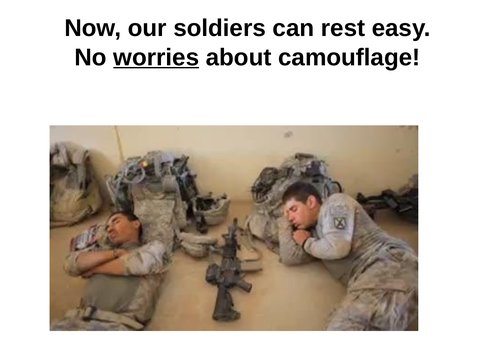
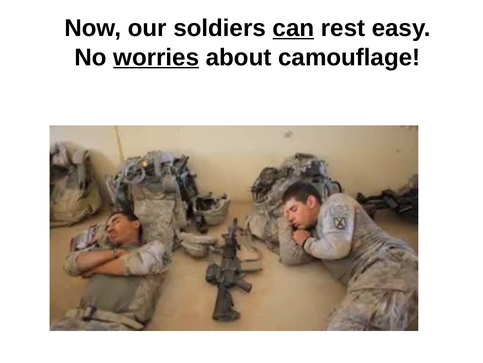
can underline: none -> present (293, 28)
